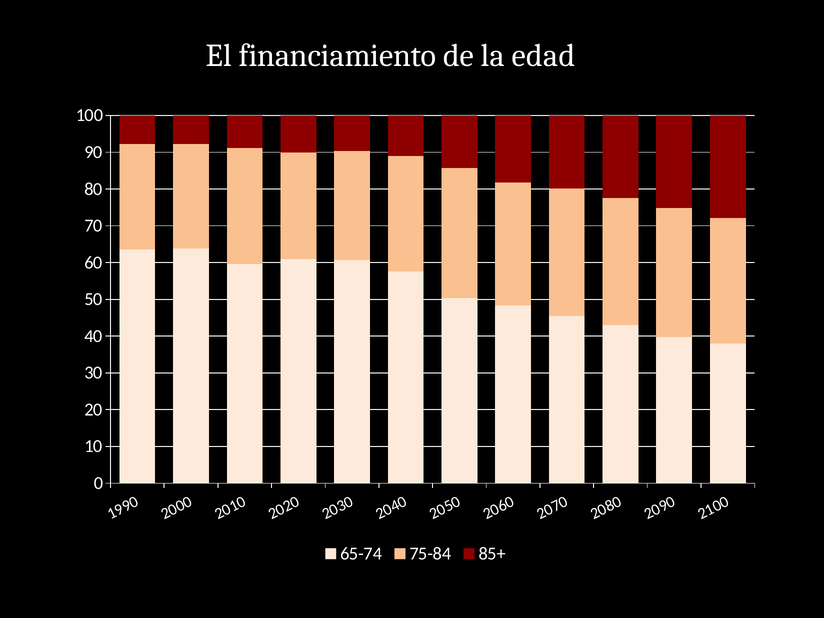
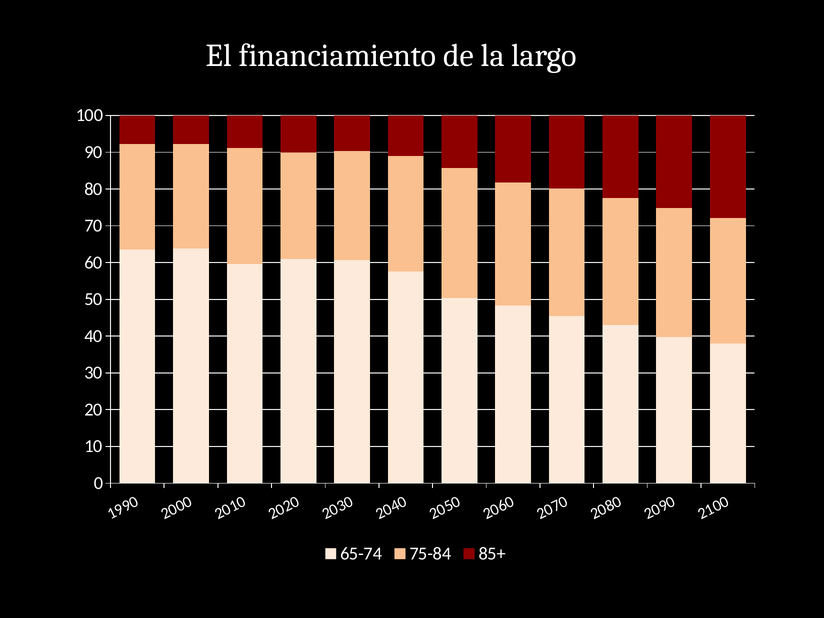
edad: edad -> largo (544, 55)
